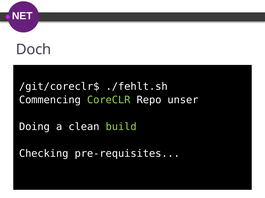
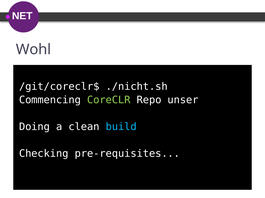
Doch: Doch -> Wohl (34, 50)
./fehlt.sh: ./fehlt.sh -> ./nicht.sh (137, 87)
build colour: light green -> light blue (121, 127)
